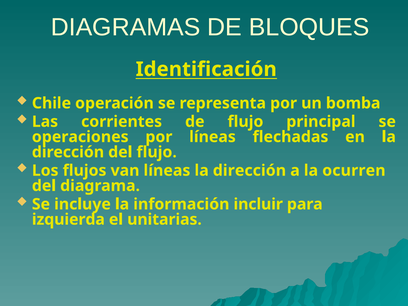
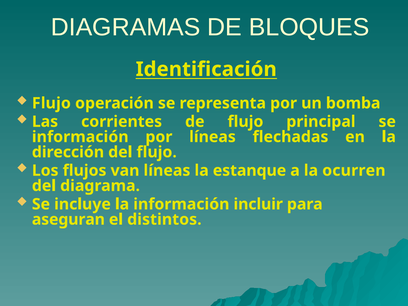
Chile: Chile -> Flujo (51, 103)
operaciones: operaciones -> información (80, 137)
dirección: dirección -> estanque (250, 171)
izquierda: izquierda -> aseguran (68, 219)
unitarias: unitarias -> distintos (164, 219)
